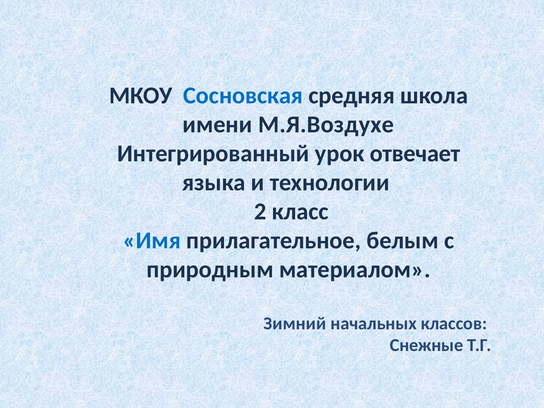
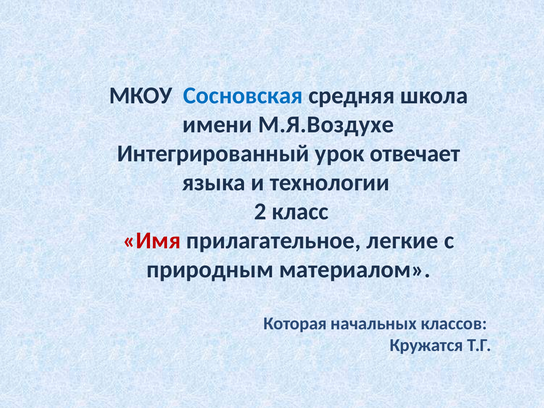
Имя colour: blue -> red (152, 240)
белым: белым -> легкие (402, 240)
Зимний: Зимний -> Которая (295, 323)
Снежные: Снежные -> Кружатся (427, 345)
